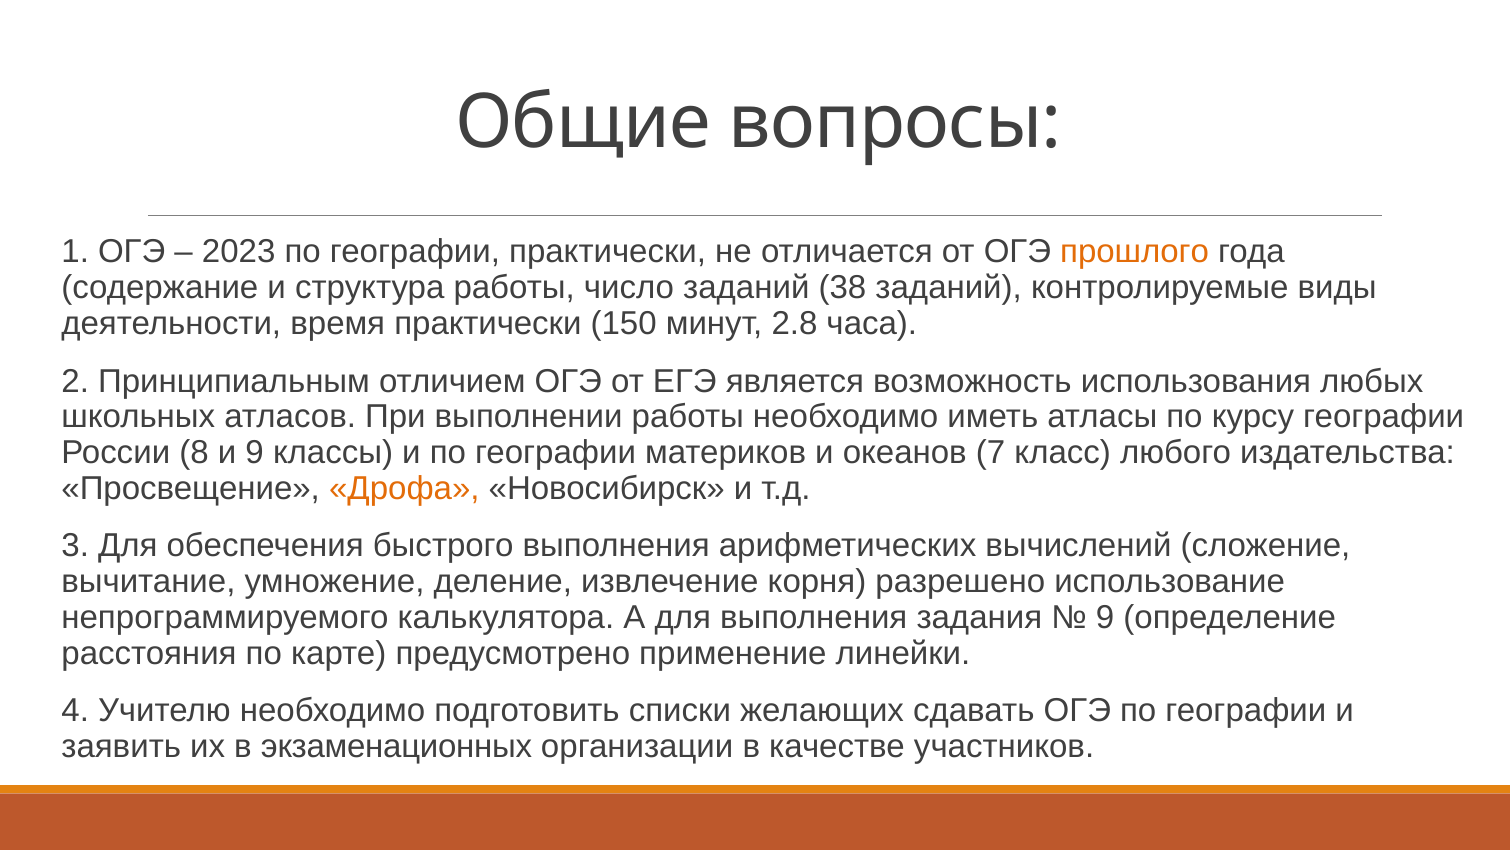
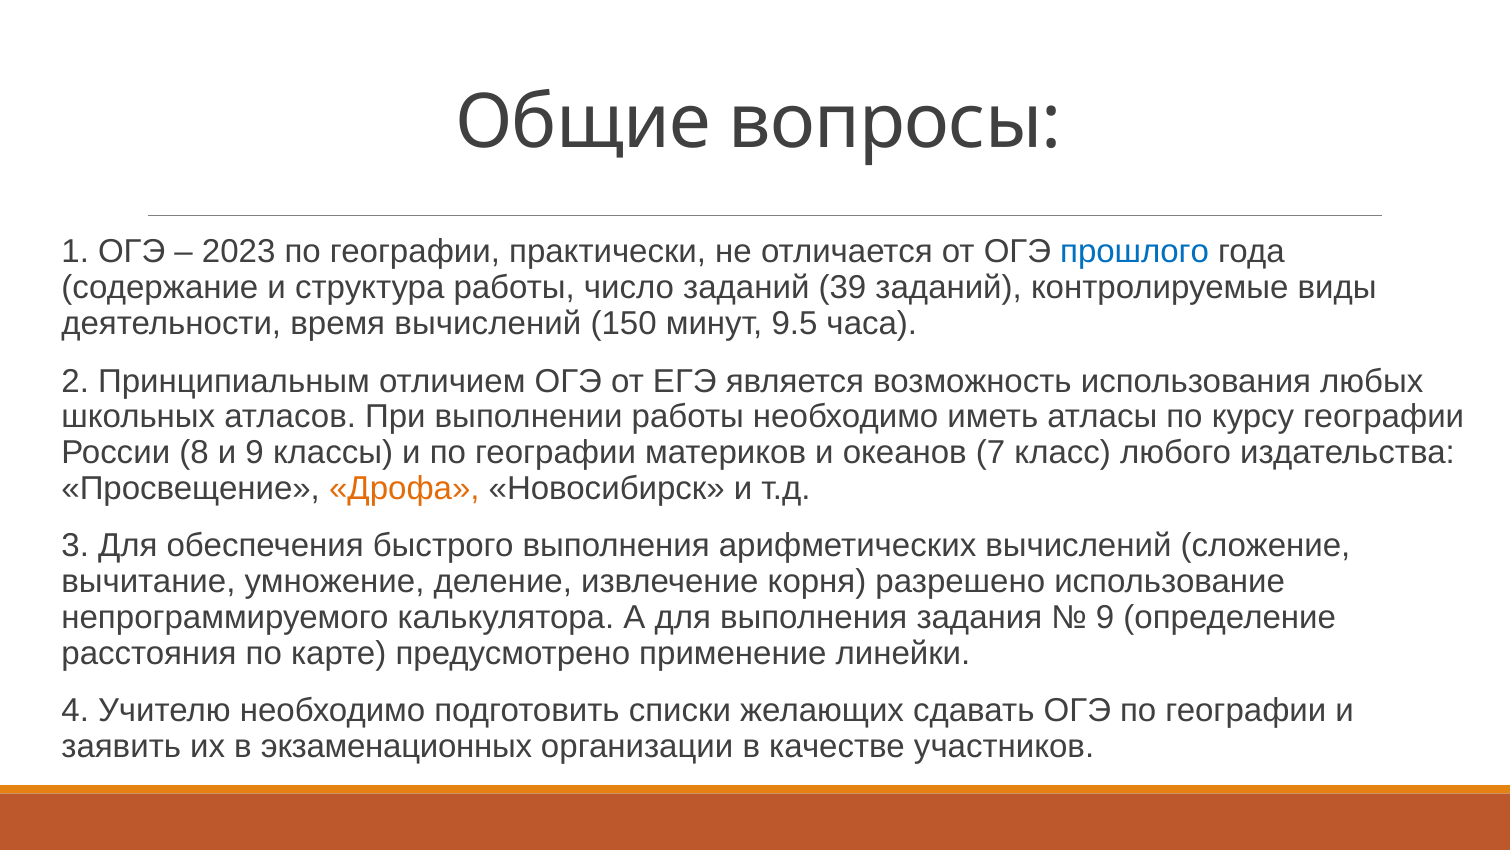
прошлого colour: orange -> blue (1135, 252)
38: 38 -> 39 (842, 288)
время практически: практически -> вычислений (488, 323)
2.8: 2.8 -> 9.5 (795, 323)
